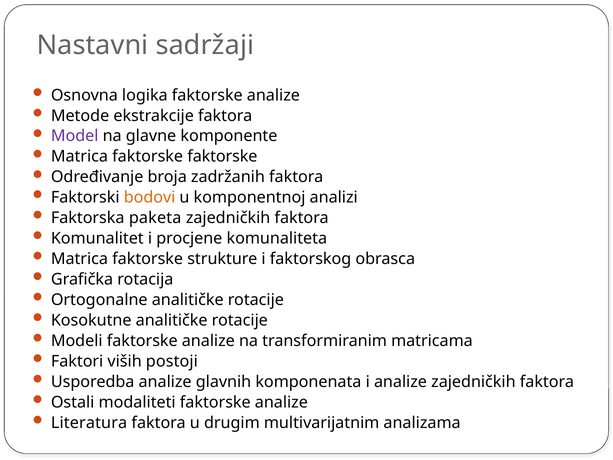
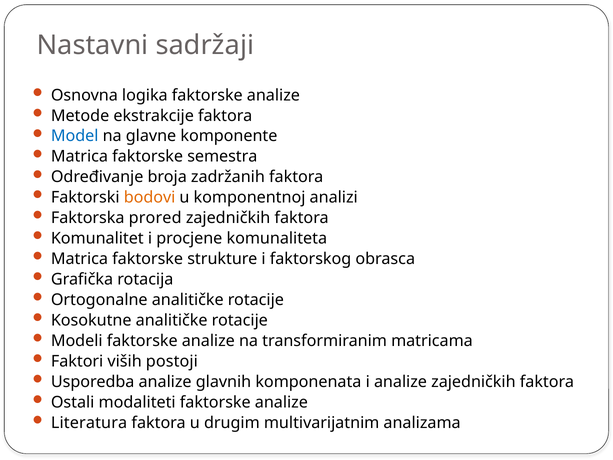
Model colour: purple -> blue (75, 136)
faktorske faktorske: faktorske -> semestra (222, 157)
paketa: paketa -> prored (155, 218)
